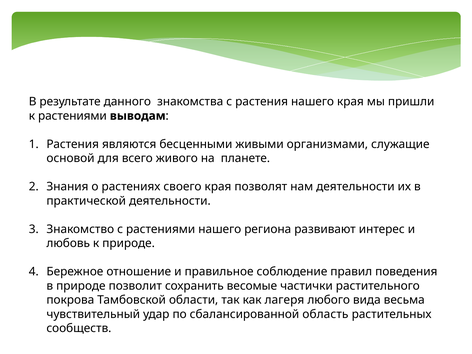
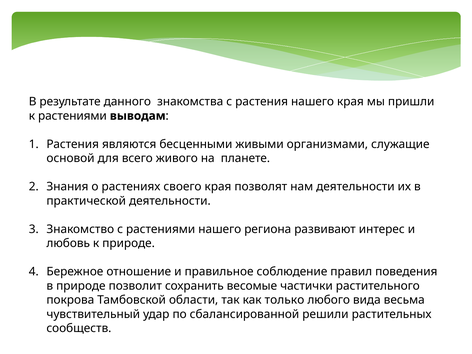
лагеря: лагеря -> только (284, 300)
область: область -> решили (325, 314)
